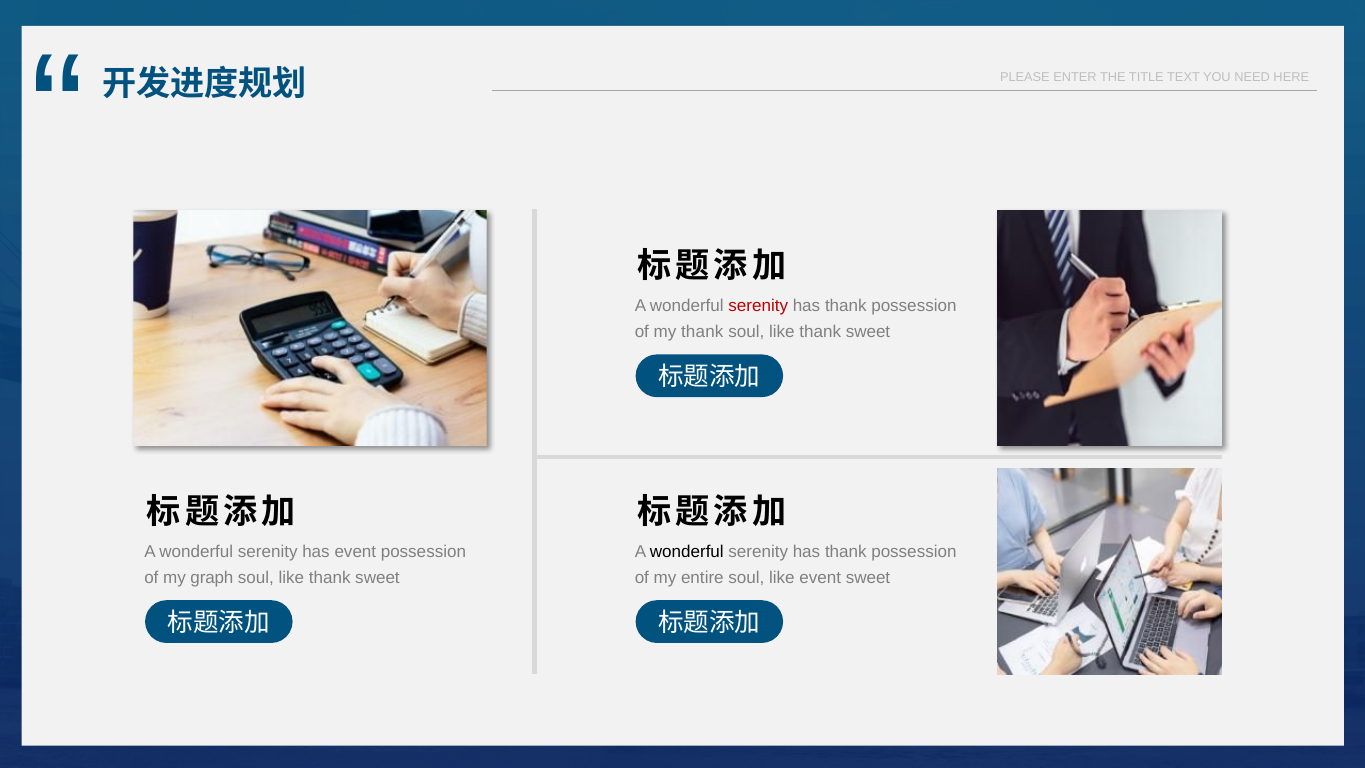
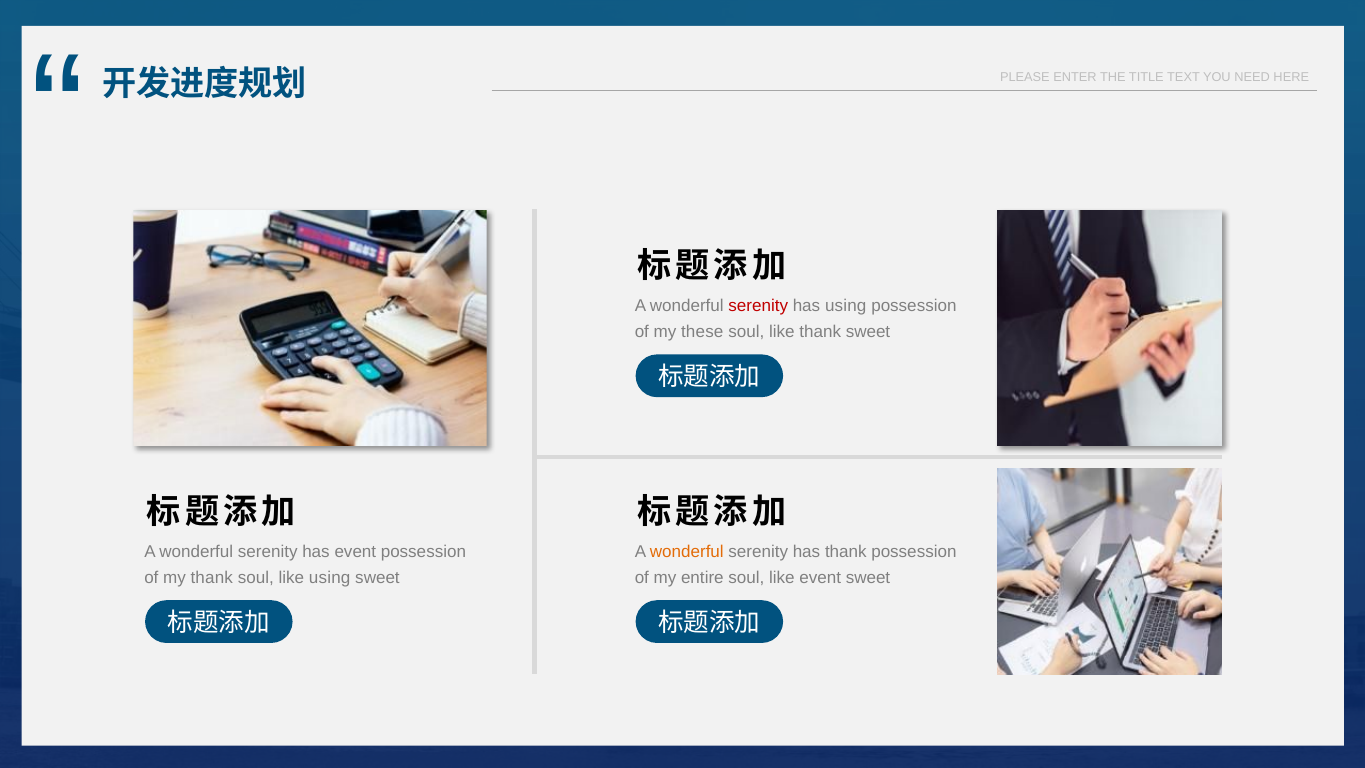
thank: thank -> using (846, 306)
my thank: thank -> these (702, 332)
wonderful colour: black -> orange (687, 551)
my graph: graph -> thank (212, 578)
thank: thank -> using (330, 578)
